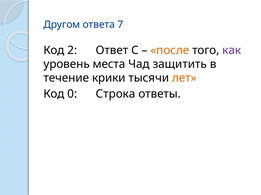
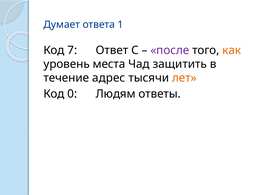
Другом: Другом -> Думает (62, 25)
7: 7 -> 1 (120, 25)
2: 2 -> 7 (72, 50)
после colour: orange -> purple (170, 50)
как colour: purple -> orange (232, 50)
крики: крики -> адрес (109, 78)
Строка: Строка -> Людям (116, 94)
